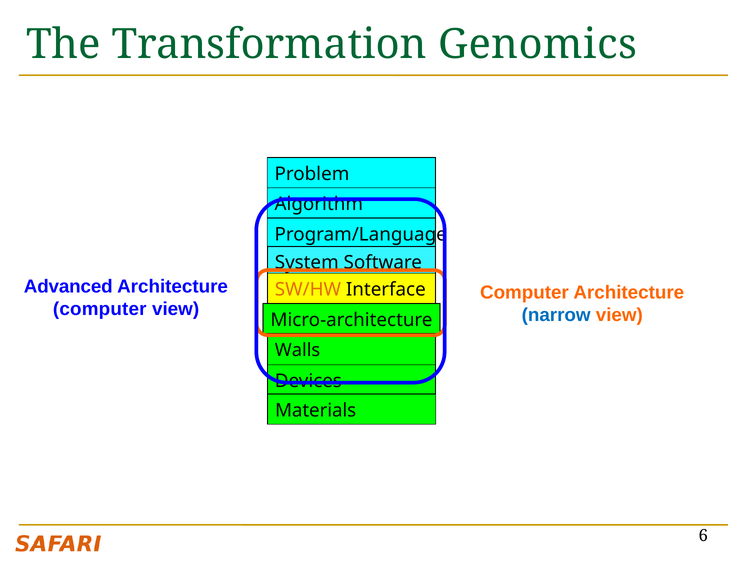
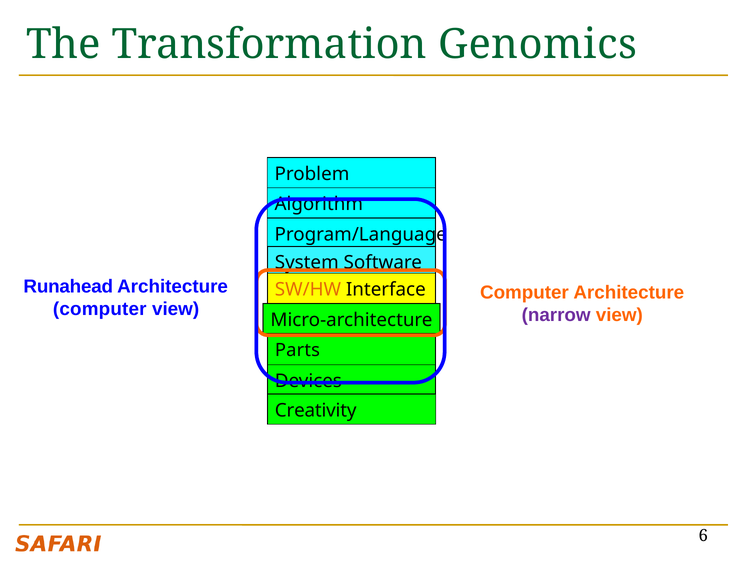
Advanced: Advanced -> Runahead (68, 287)
narrow colour: blue -> purple (556, 315)
Walls: Walls -> Parts (297, 351)
Materials: Materials -> Creativity (316, 411)
